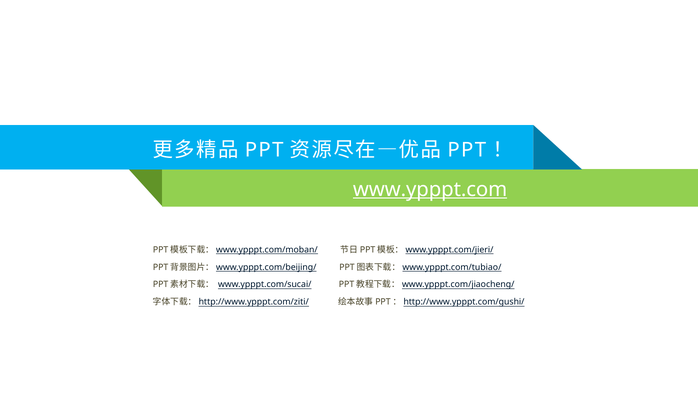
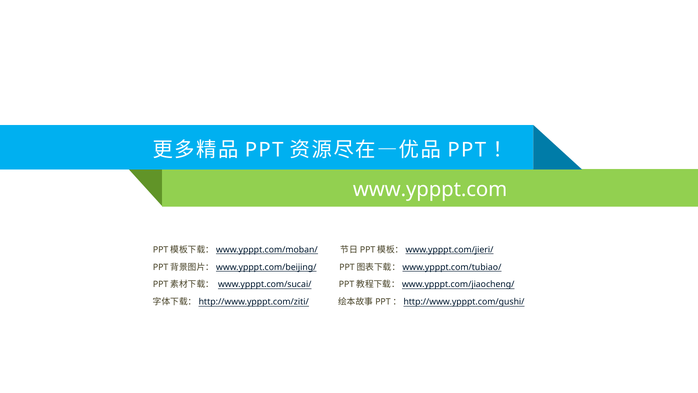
www.ypppt.com underline: present -> none (430, 189)
